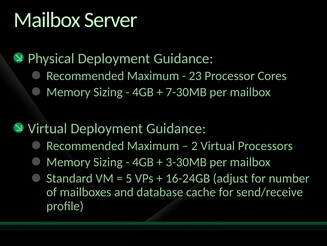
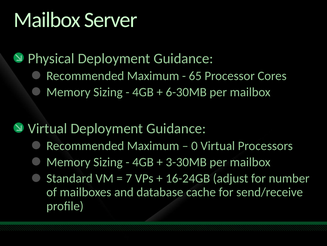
23: 23 -> 65 (195, 76)
7-30MB: 7-30MB -> 6-30MB (186, 92)
2: 2 -> 0 (194, 145)
5: 5 -> 7 (129, 178)
